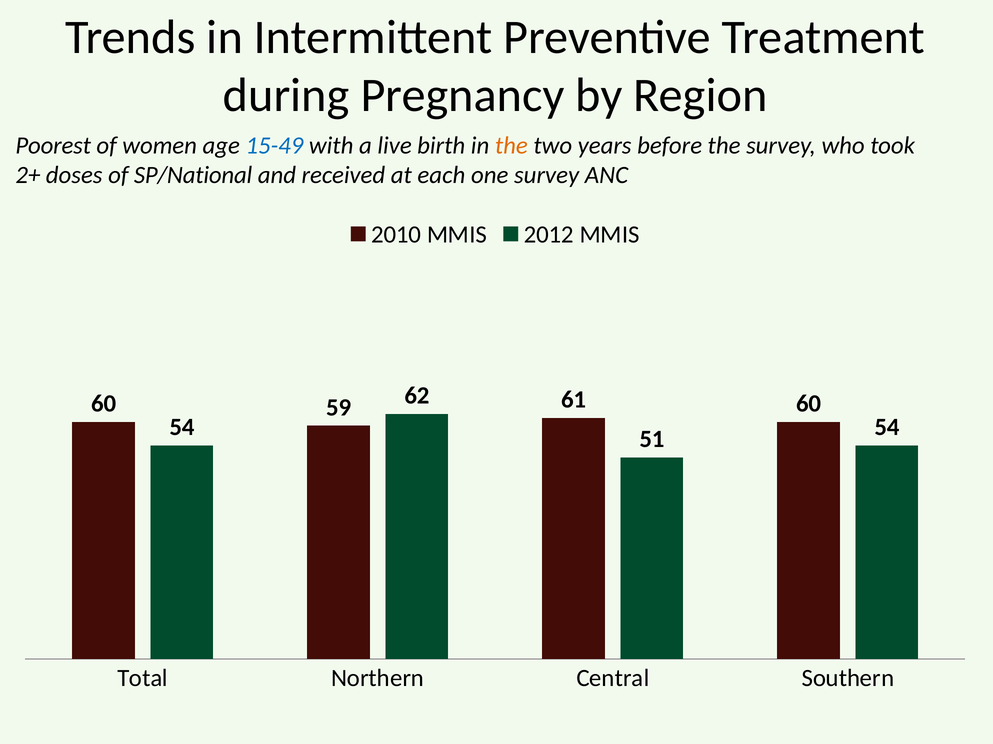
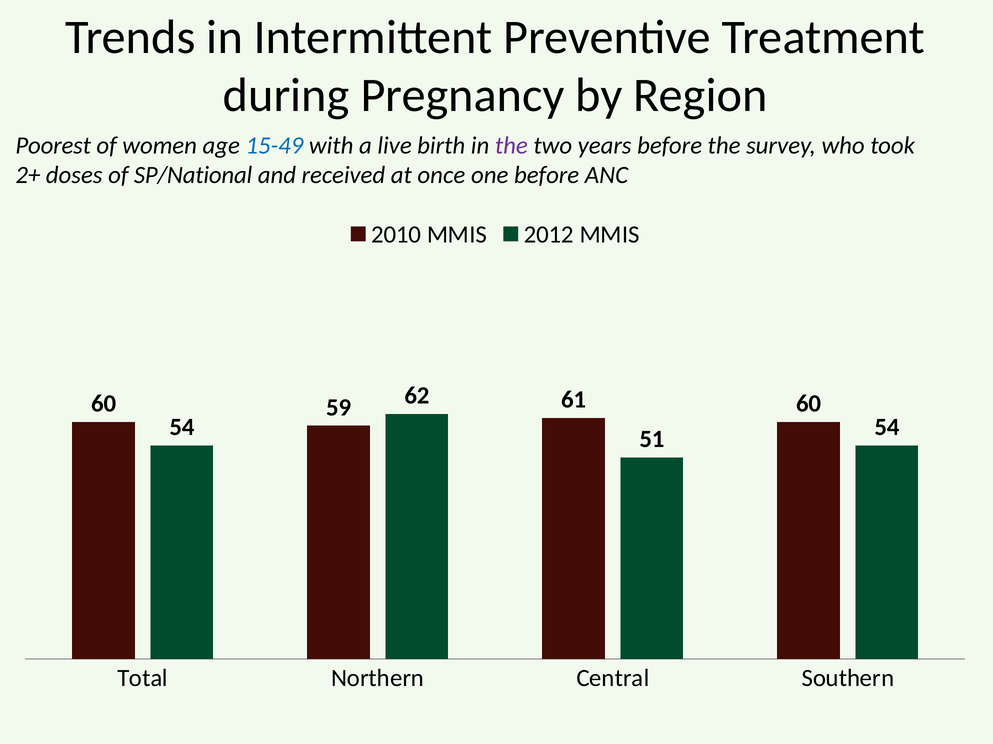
the colour: orange -> purple (511, 146)
each: each -> once (441, 175)
one survey: survey -> before (547, 175)
